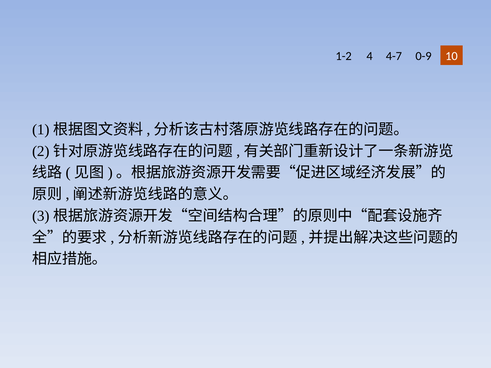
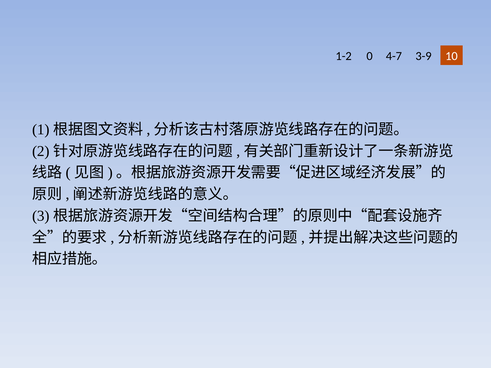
4: 4 -> 0 (370, 56)
0-9: 0-9 -> 3-9 (424, 56)
